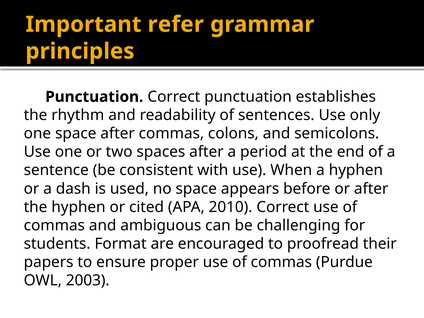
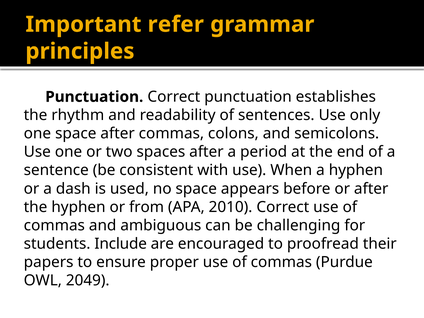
cited: cited -> from (147, 207)
Format: Format -> Include (121, 244)
2003: 2003 -> 2049 (88, 280)
